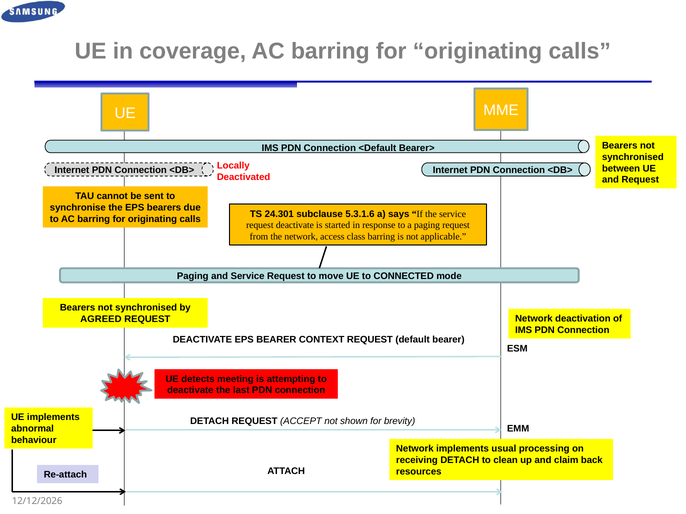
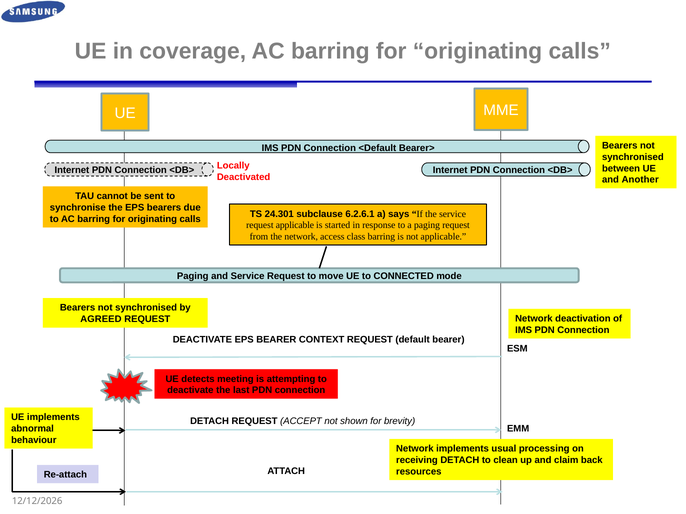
and Request: Request -> Another (640, 180)
5.3.1.6: 5.3.1.6 -> 6.2.6.1 (360, 214)
request deactivate: deactivate -> applicable (295, 226)
